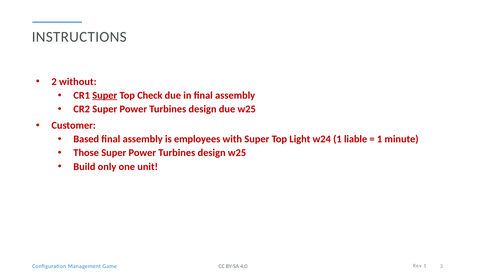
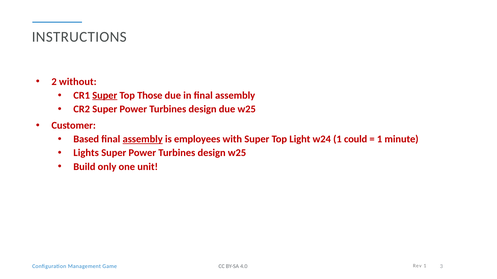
Check: Check -> Those (150, 96)
assembly underline: none -> present (143, 139)
liable: liable -> could (356, 139)
Those: Those -> Lights (86, 153)
